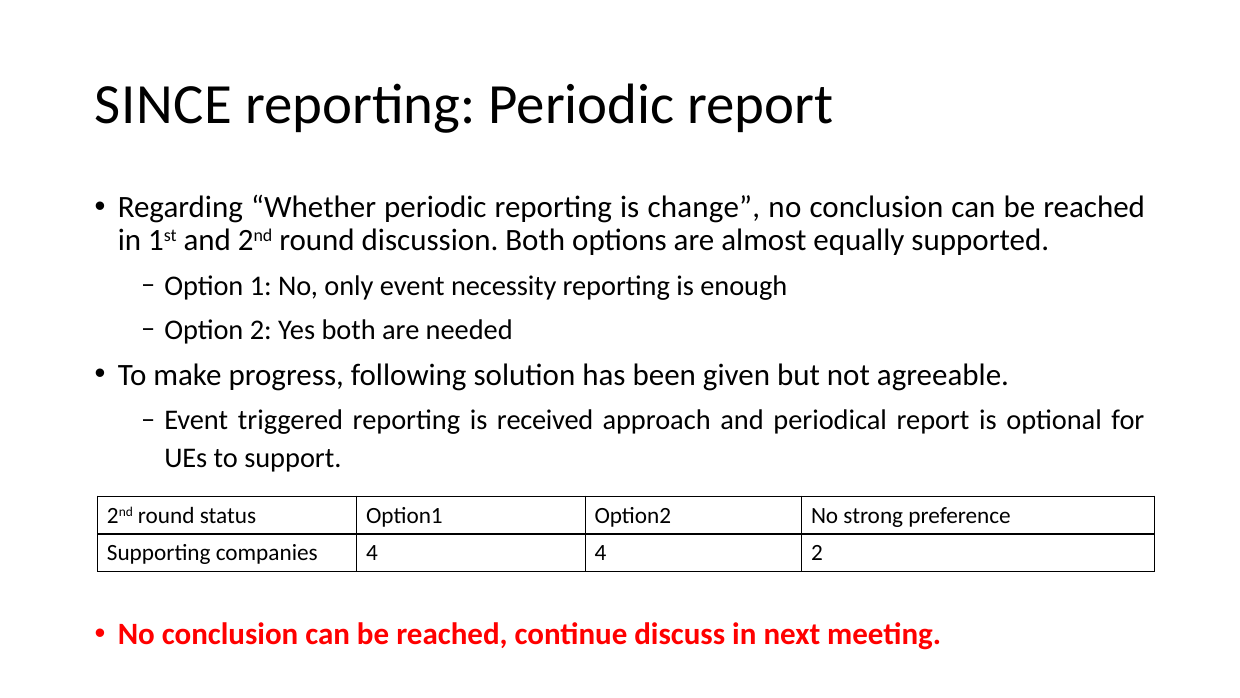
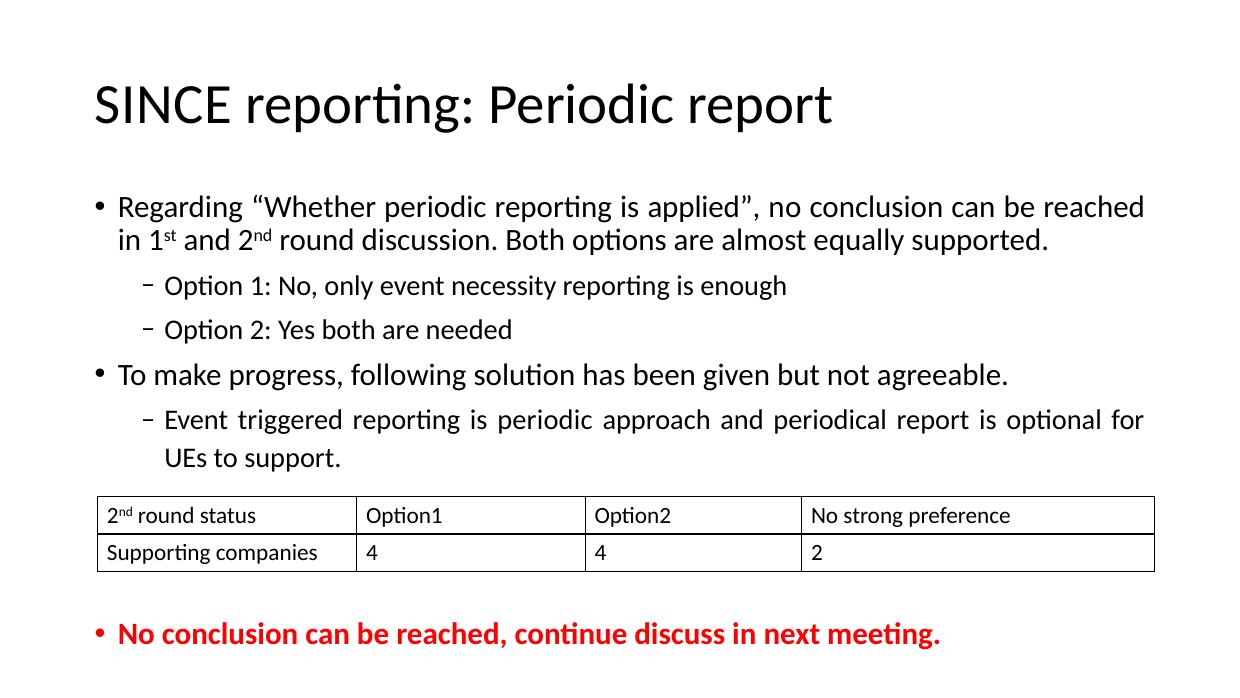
change: change -> applied (704, 207)
is received: received -> periodic (545, 420)
